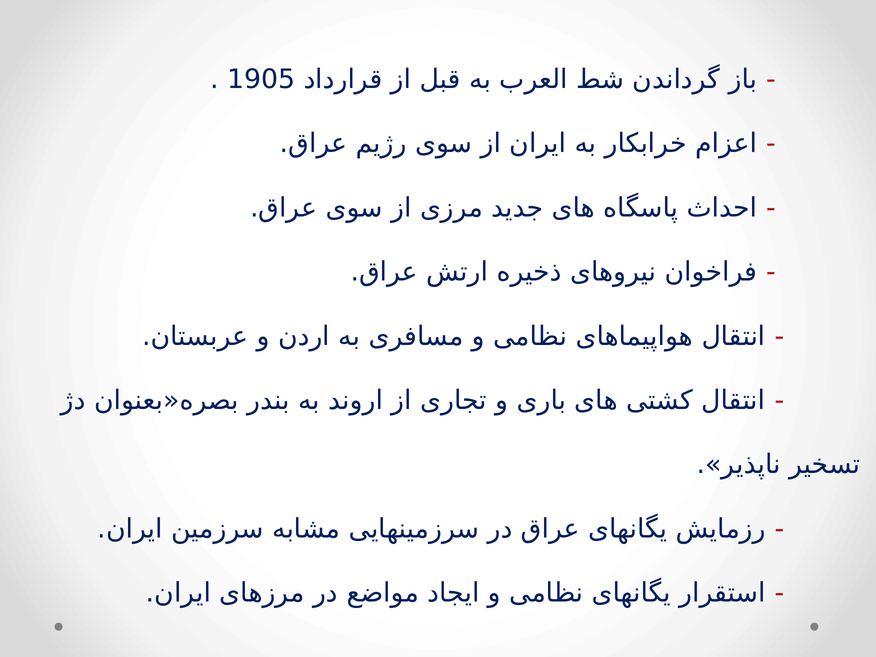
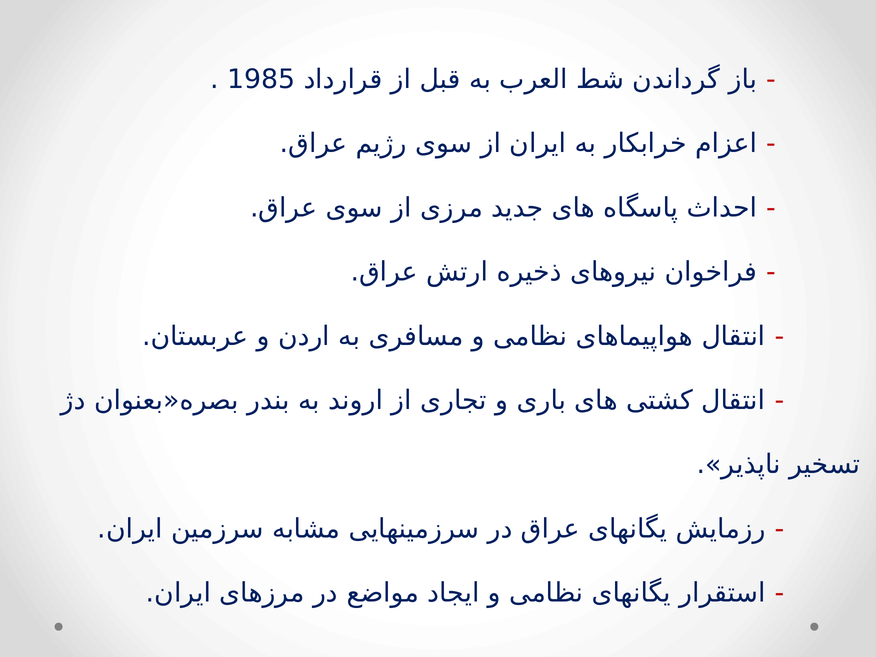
1905: 1905 -> 1985 (261, 79)
